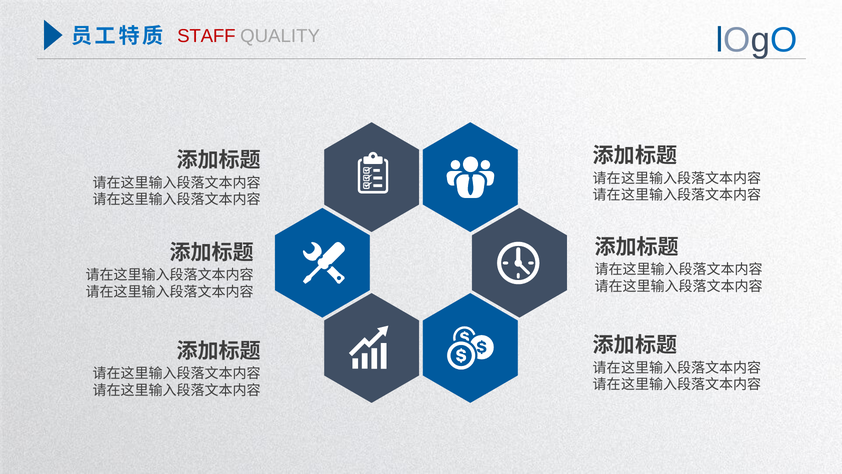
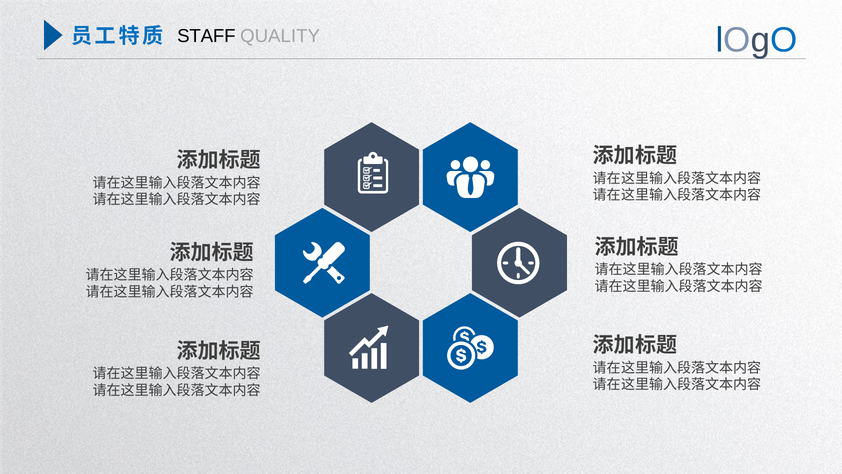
STAFF colour: red -> black (206, 36)
